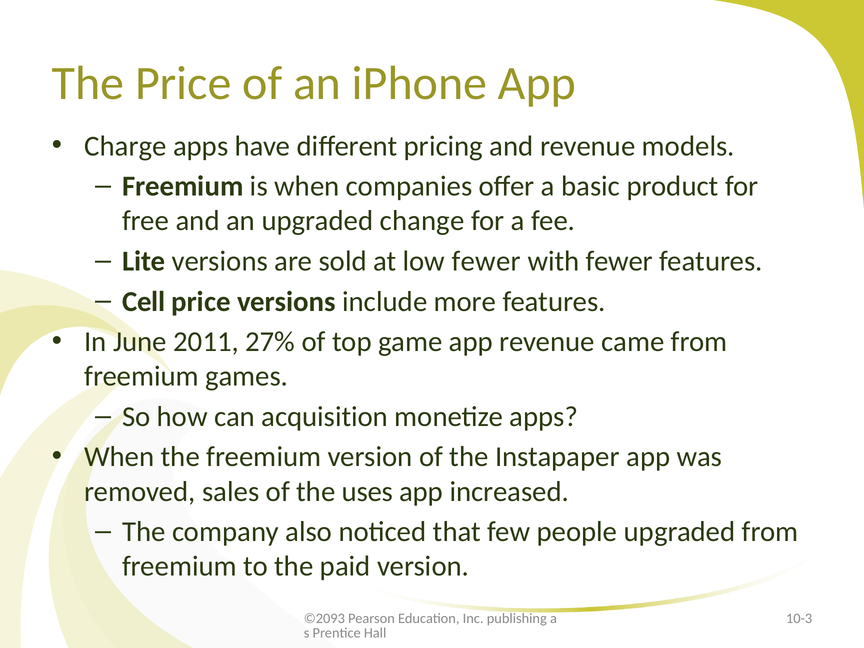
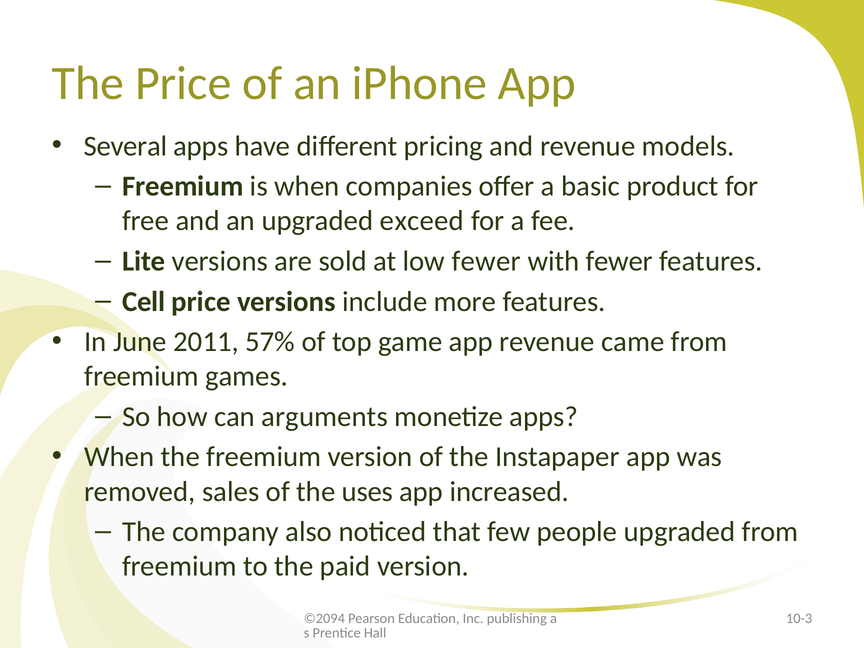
Charge: Charge -> Several (126, 146)
change: change -> exceed (422, 221)
27%: 27% -> 57% (270, 342)
acquisition: acquisition -> arguments (325, 417)
©2093: ©2093 -> ©2094 (324, 619)
